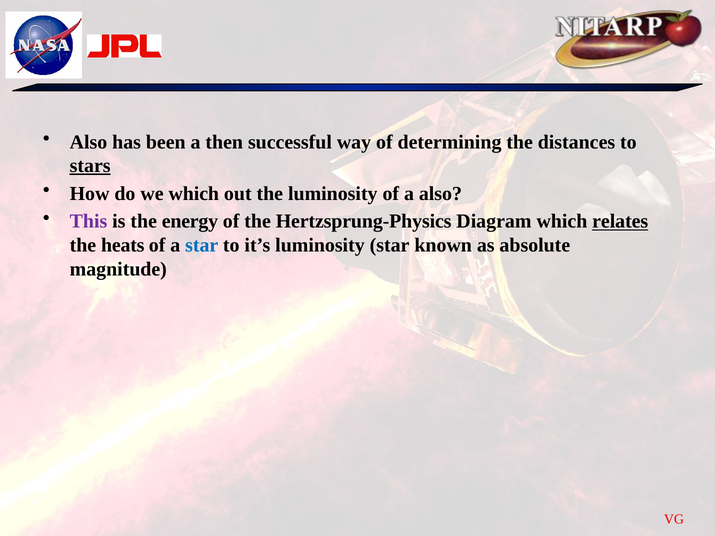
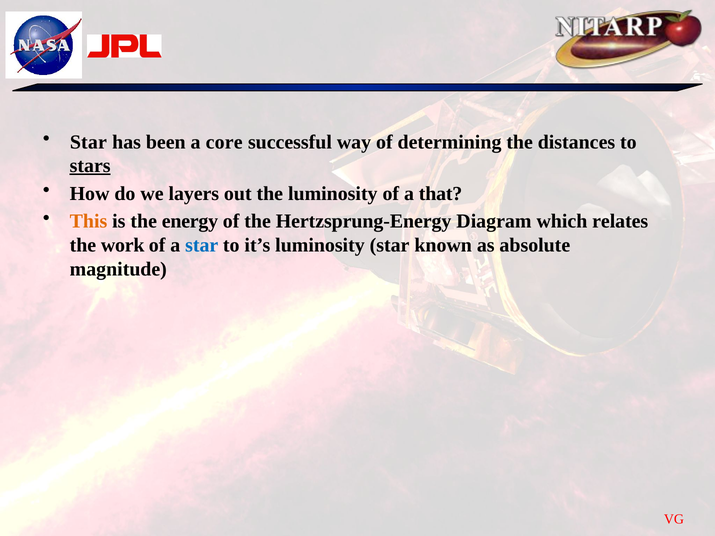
Also: Also -> Star (88, 142)
then: then -> core (224, 142)
we which: which -> layers (194, 194)
a also: also -> that (441, 194)
This colour: purple -> orange (88, 221)
Hertzsprung-Physics: Hertzsprung-Physics -> Hertzsprung-Energy (364, 221)
relates underline: present -> none (620, 221)
heats: heats -> work (123, 245)
